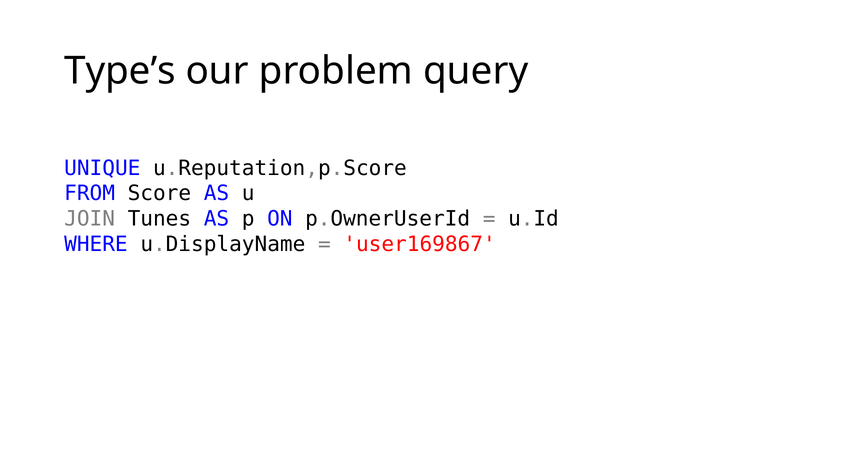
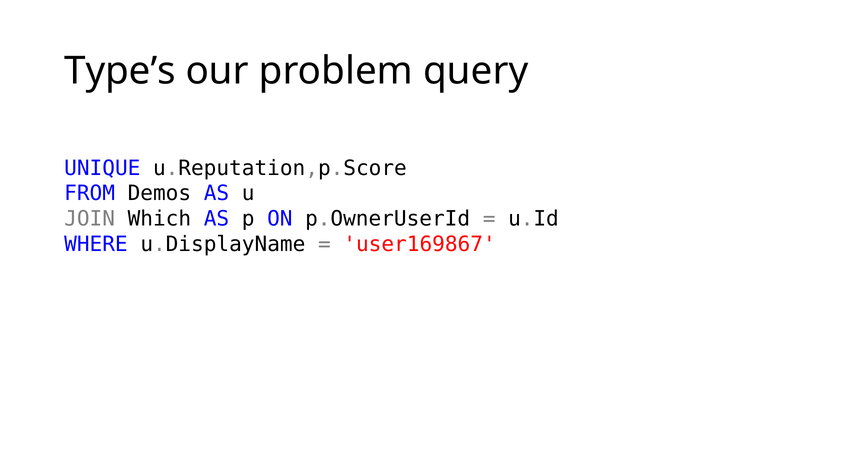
Score: Score -> Demos (159, 193)
Tunes: Tunes -> Which (159, 219)
